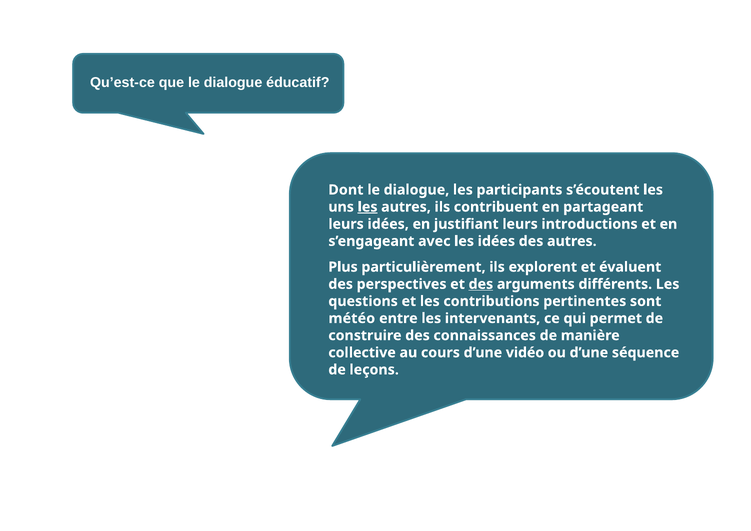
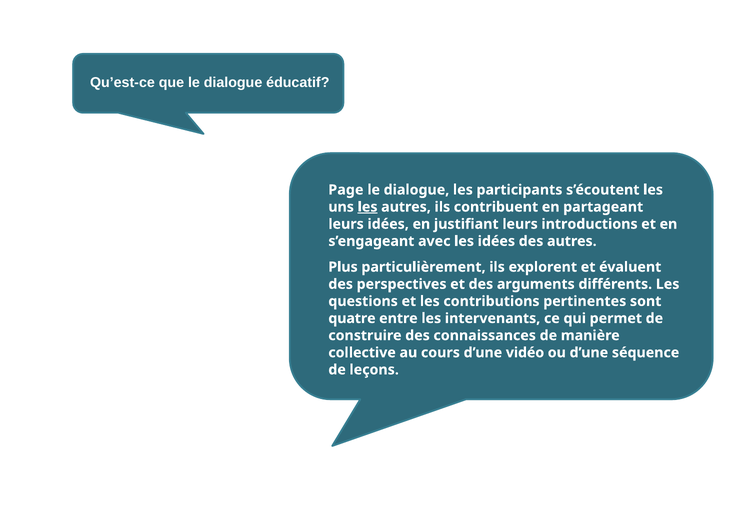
Dont: Dont -> Page (346, 190)
des underline: present -> none (481, 284)
météo: météo -> quatre (352, 318)
